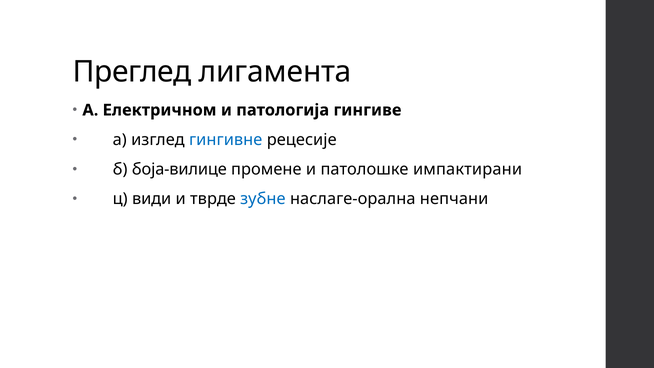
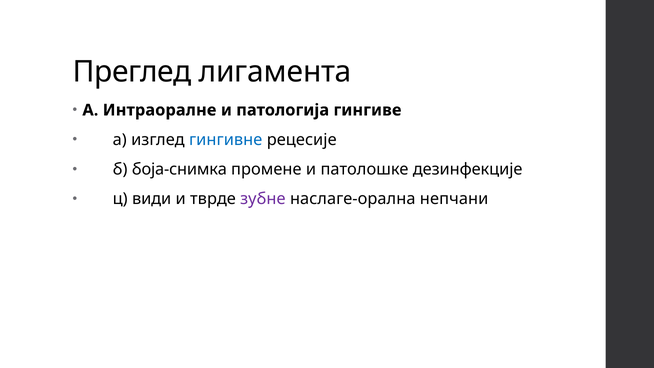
Електричном: Електричном -> Интраоралне (160, 110)
боја-вилице: боја-вилице -> боја-снимка (179, 169)
импактирани: импактирани -> дезинфекције (468, 169)
зубне colour: blue -> purple (263, 199)
